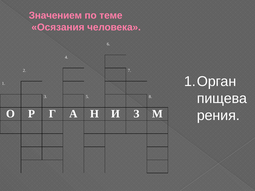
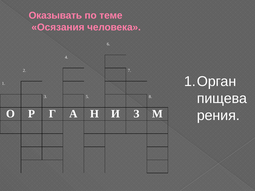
Значением: Значением -> Оказывать (55, 15)
